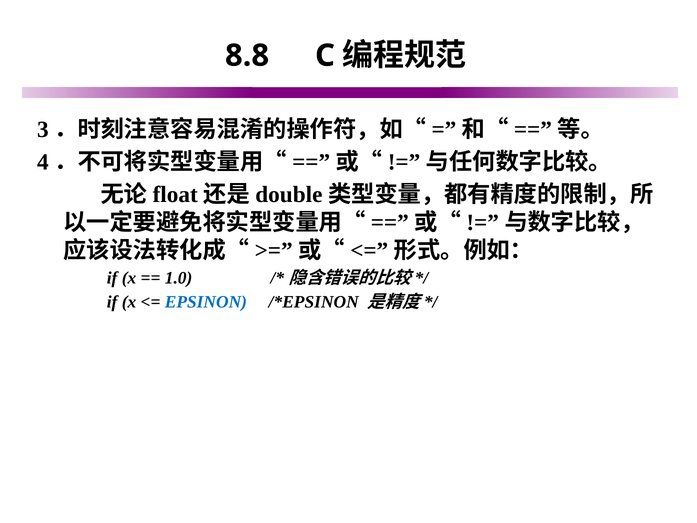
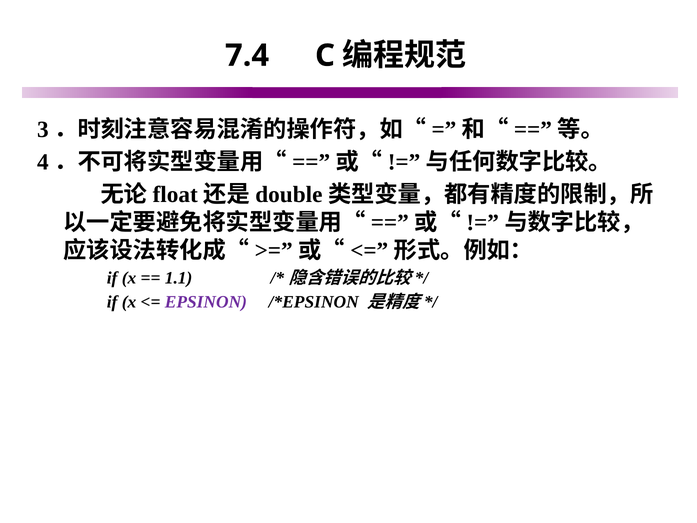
8.8: 8.8 -> 7.4 (247, 55)
1.0: 1.0 -> 1.1 (179, 278)
EPSINON colour: blue -> purple (206, 302)
